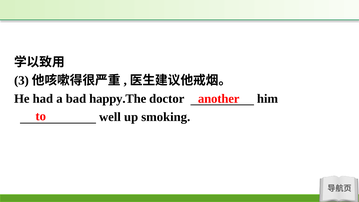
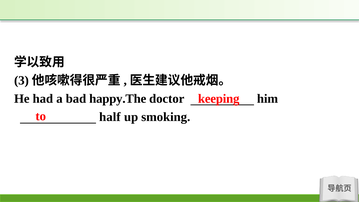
another: another -> keeping (219, 99)
well: well -> half (110, 117)
